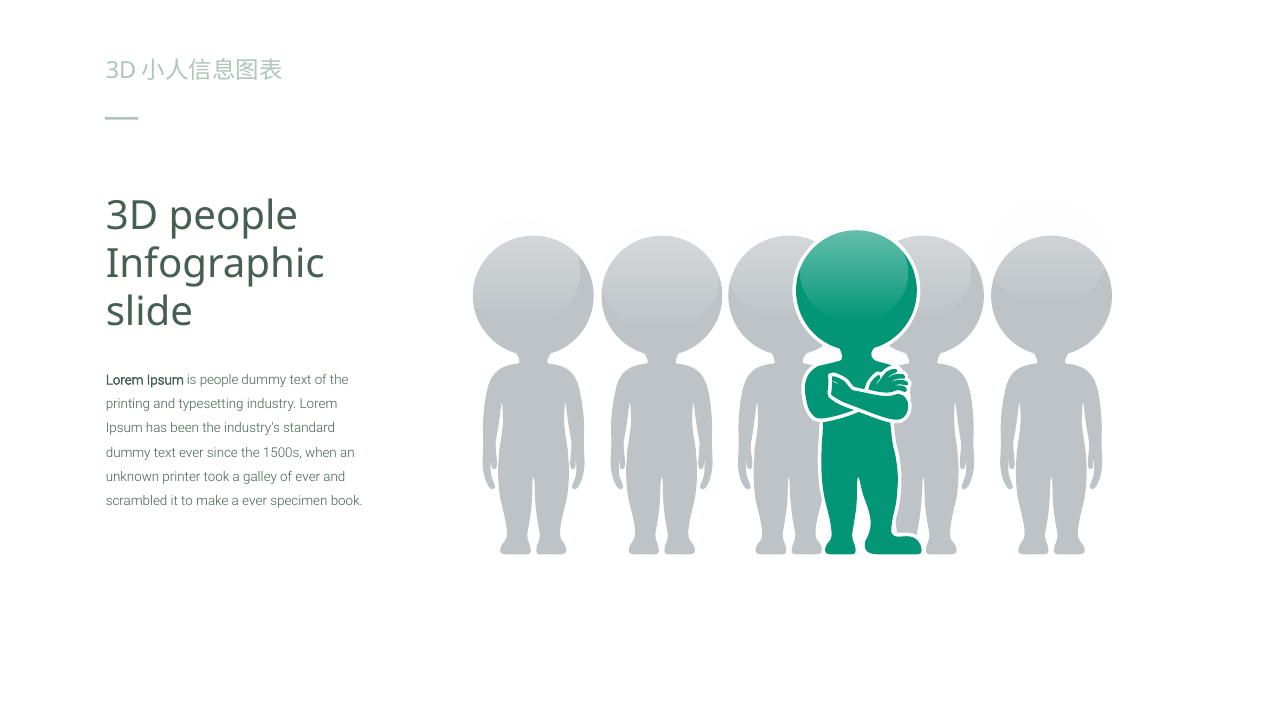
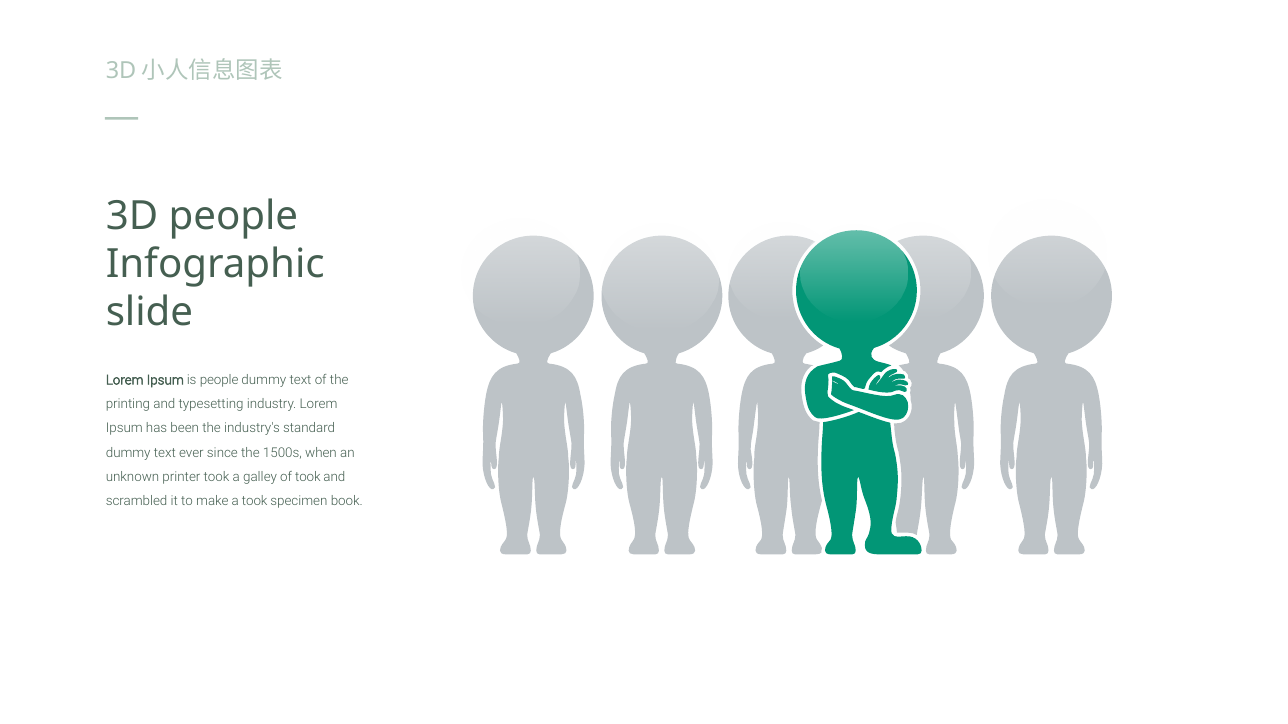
of ever: ever -> took (308, 477)
a ever: ever -> took (255, 501)
